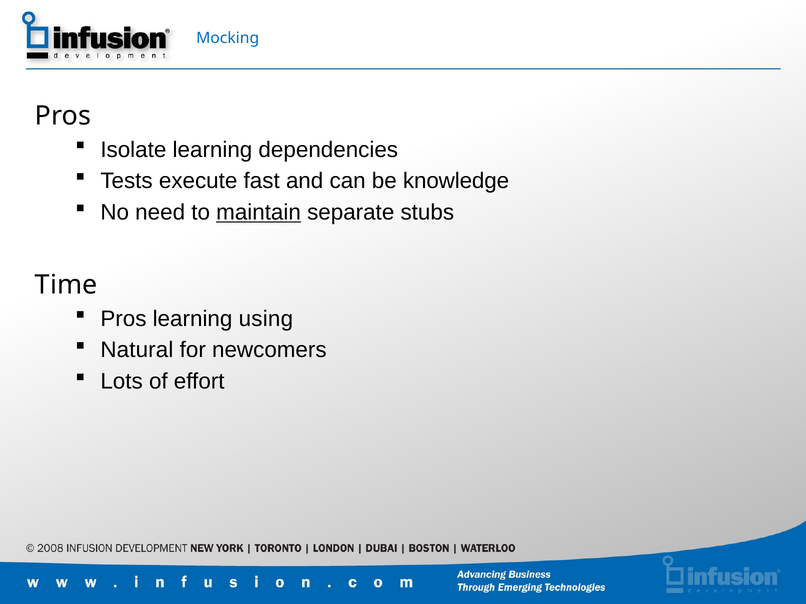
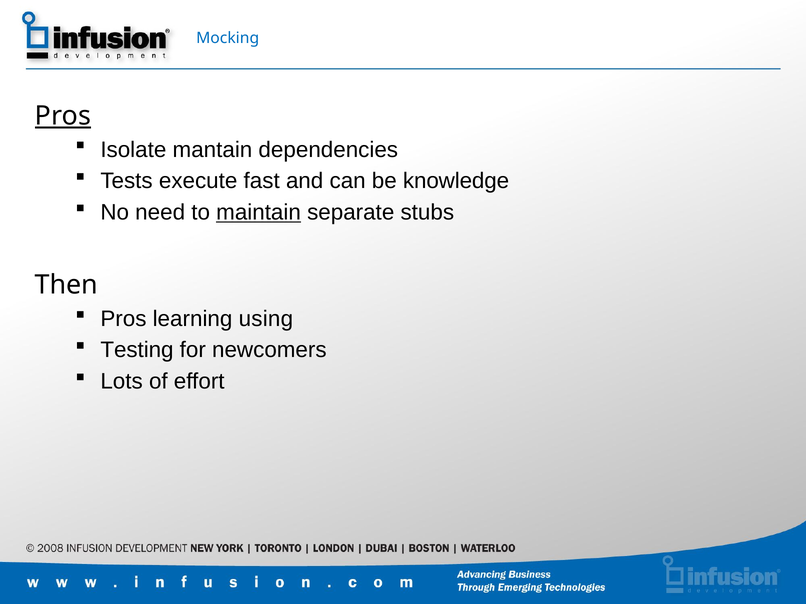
Pros underline: none -> present (63, 116)
Isolate learning: learning -> mantain (212, 150)
Time: Time -> Then (66, 285)
Natural: Natural -> Testing (137, 350)
